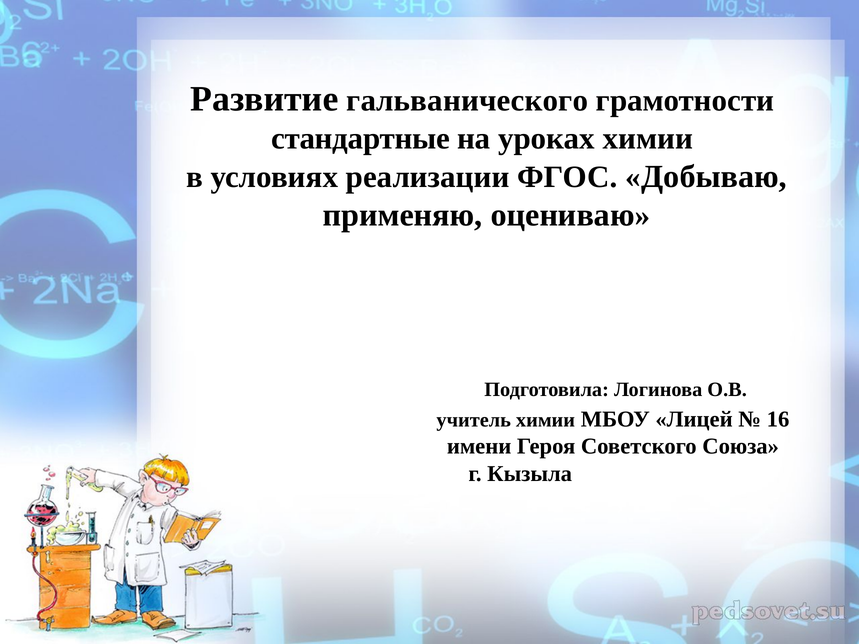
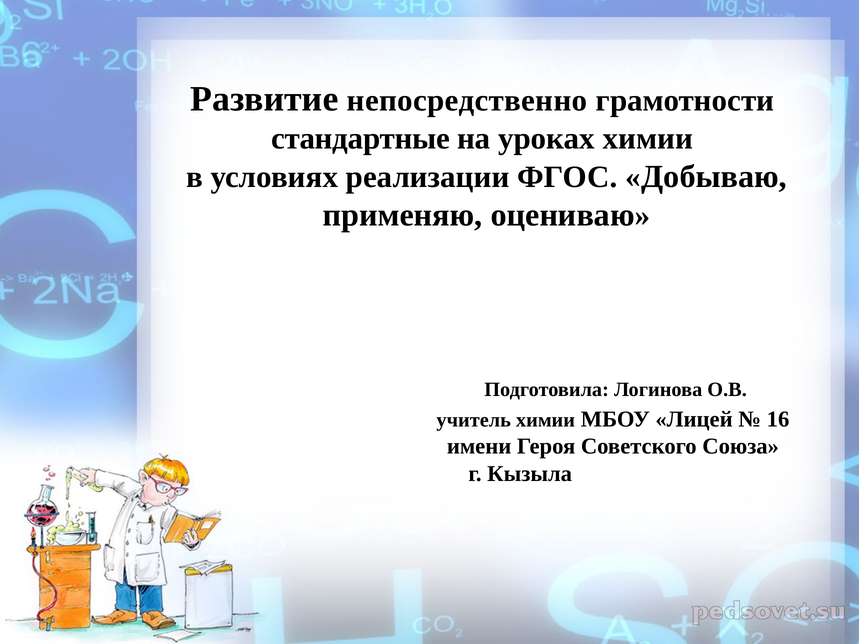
гальванического: гальванического -> непосредственно (467, 101)
